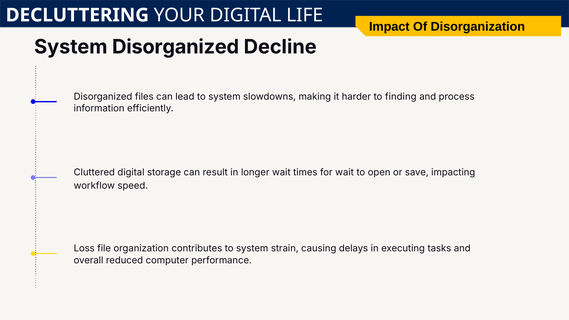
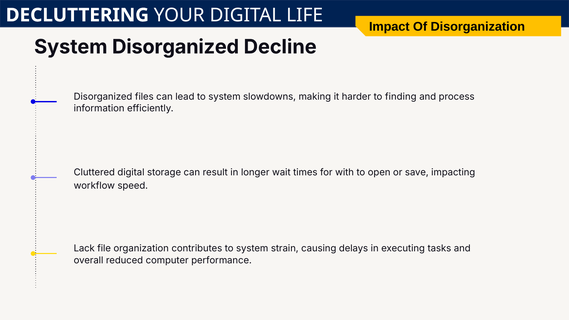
for wait: wait -> with (345, 173)
Loss: Loss -> Lack (84, 249)
